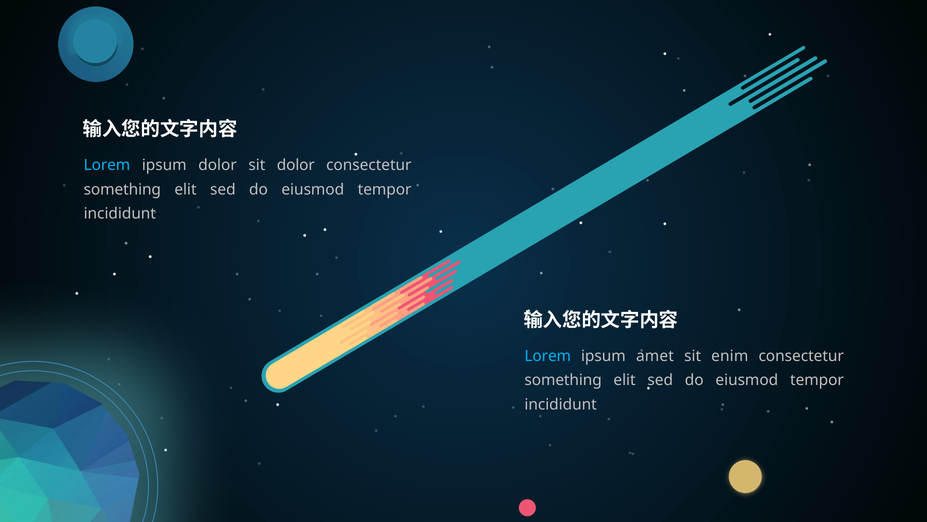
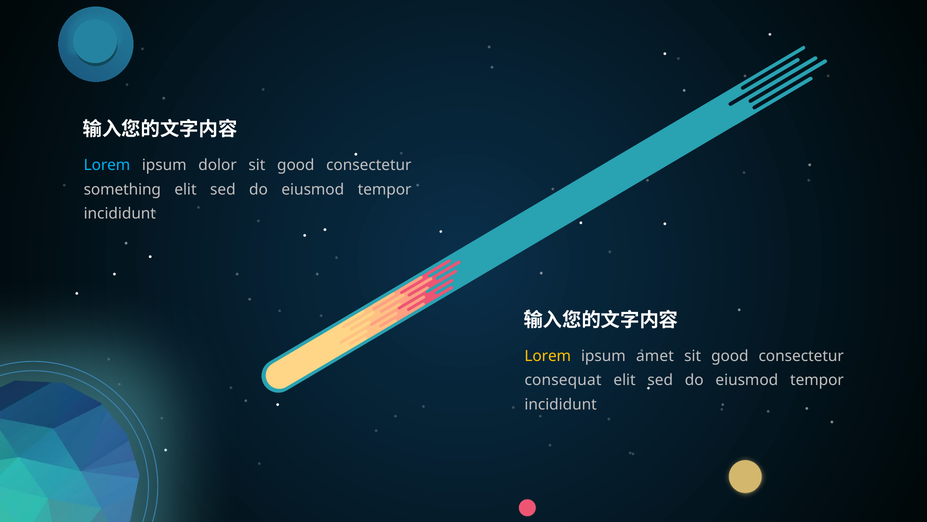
dolor sit dolor: dolor -> good (296, 165)
Lorem colour: light blue -> yellow (548, 356)
enim: enim -> good (730, 356)
something: something -> consequat (563, 380)
